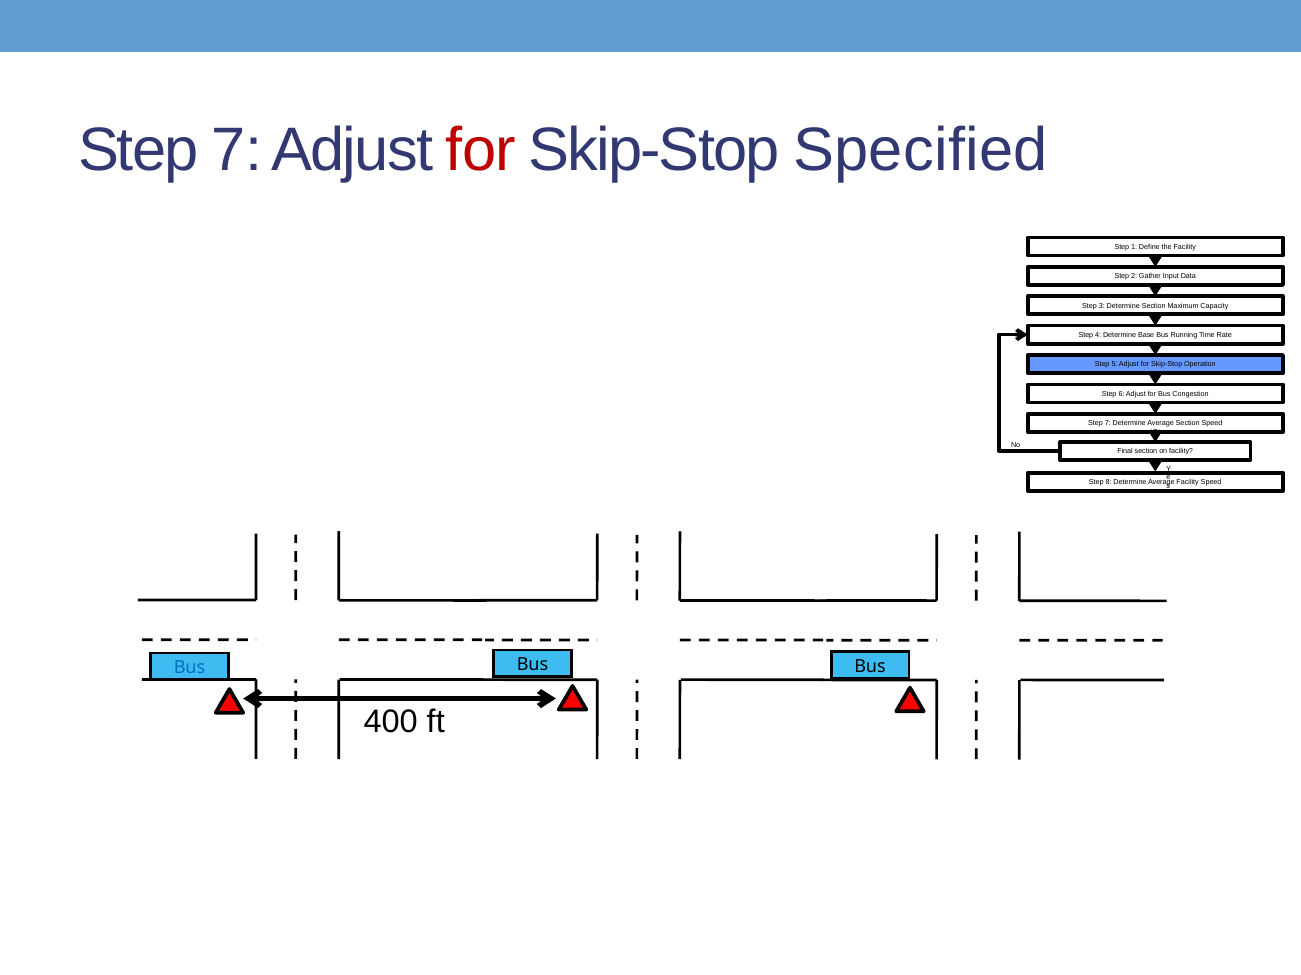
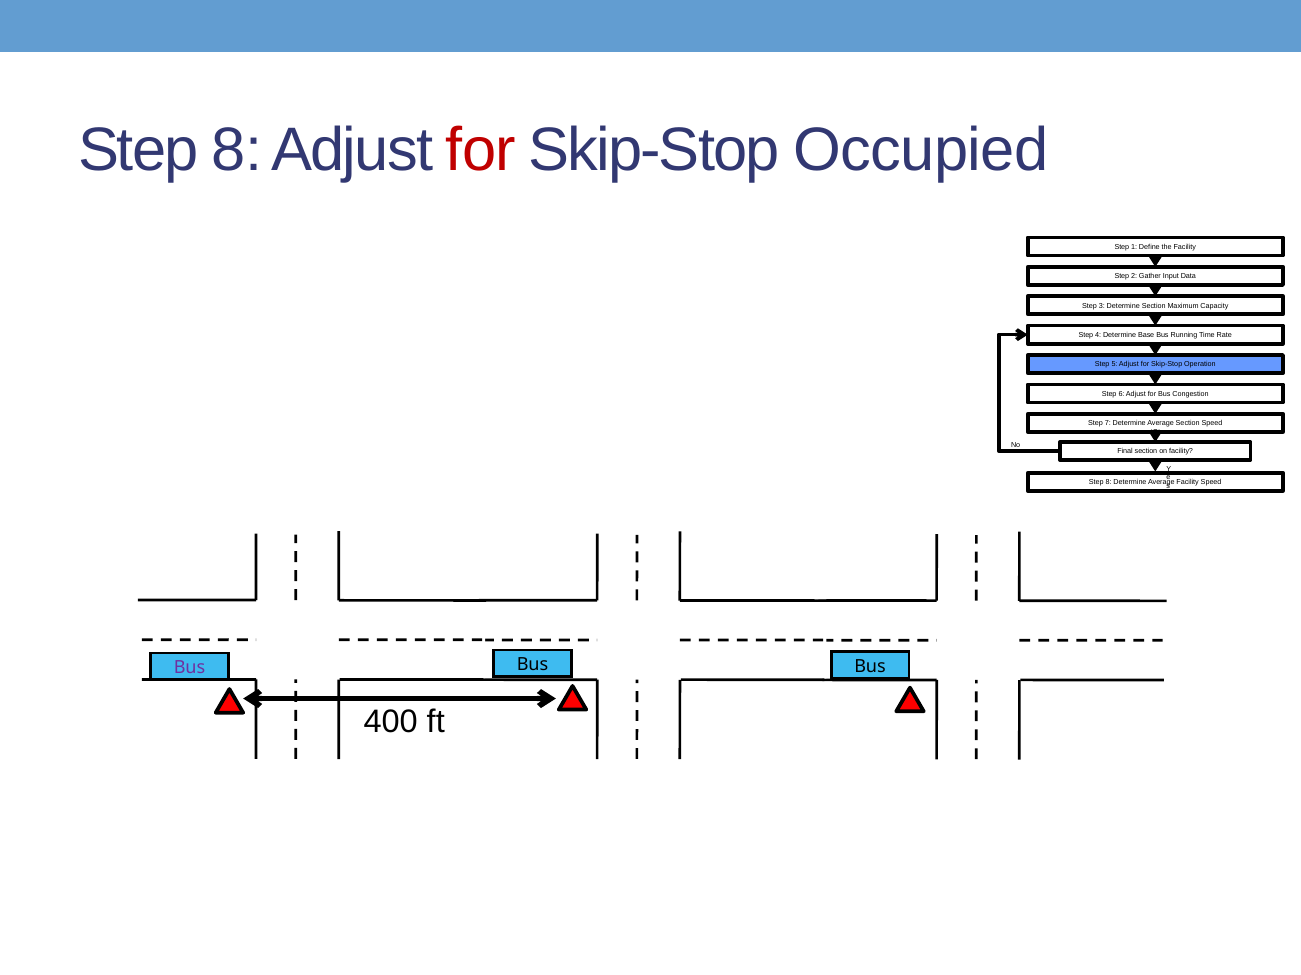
7: 7 -> 8 (237, 151)
Specified: Specified -> Occupied (921, 151)
Bus colour: blue -> purple (190, 668)
